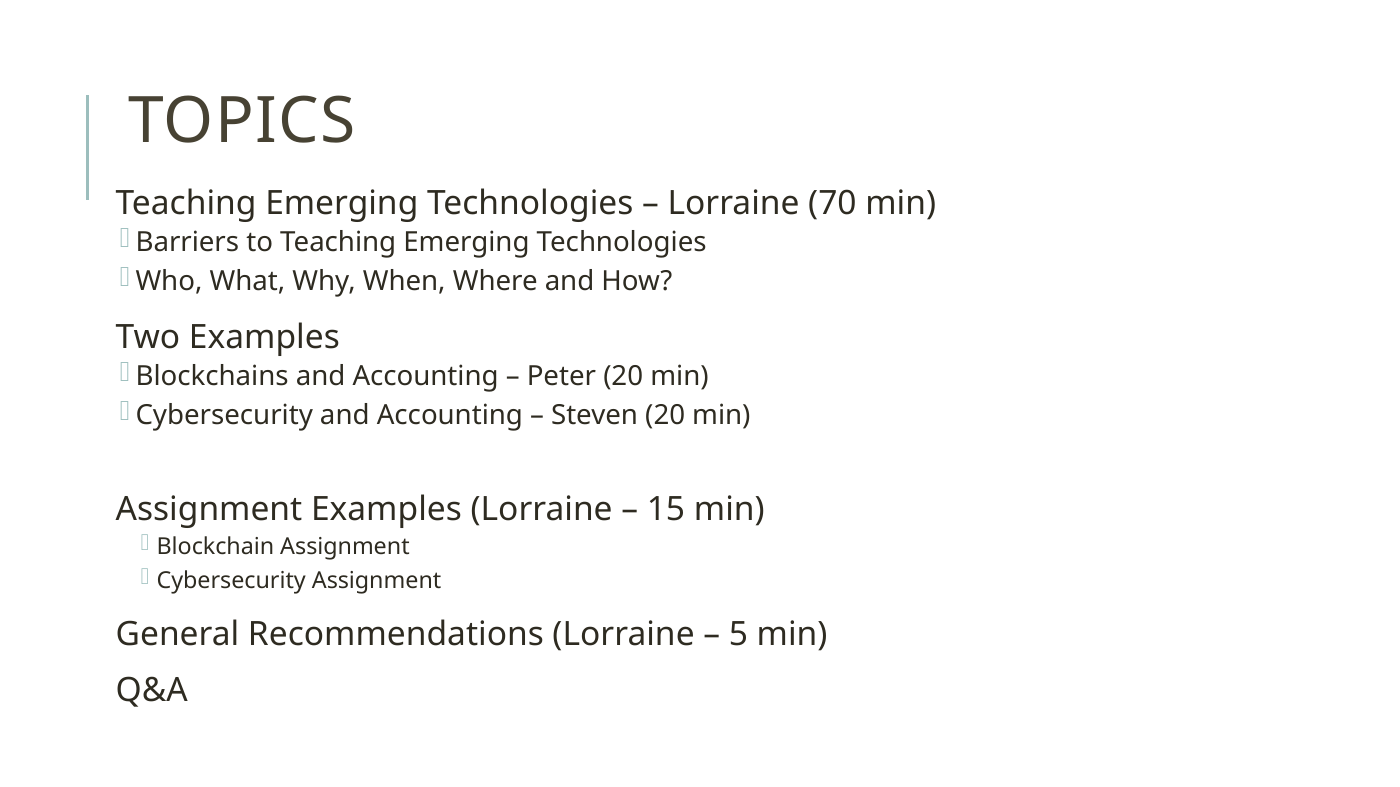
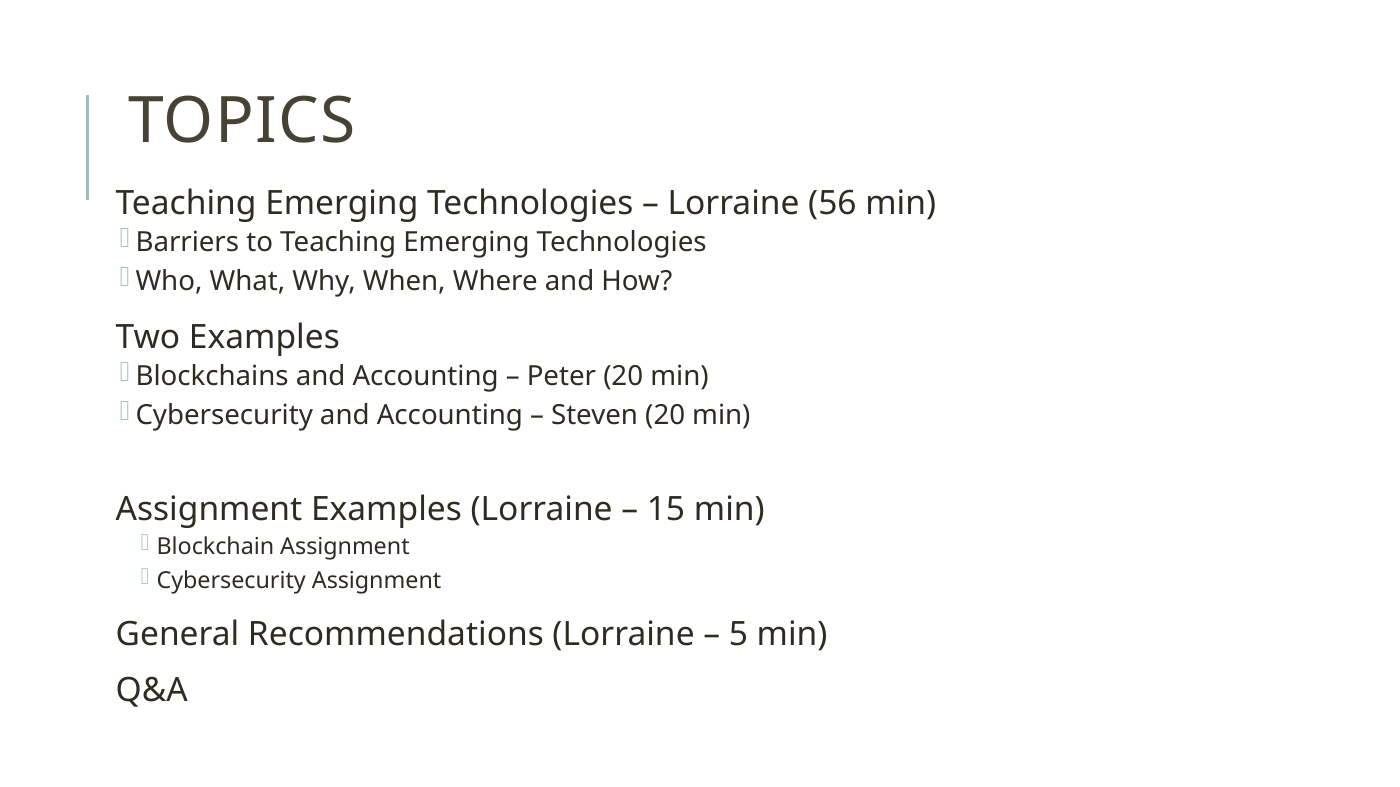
70: 70 -> 56 (832, 204)
